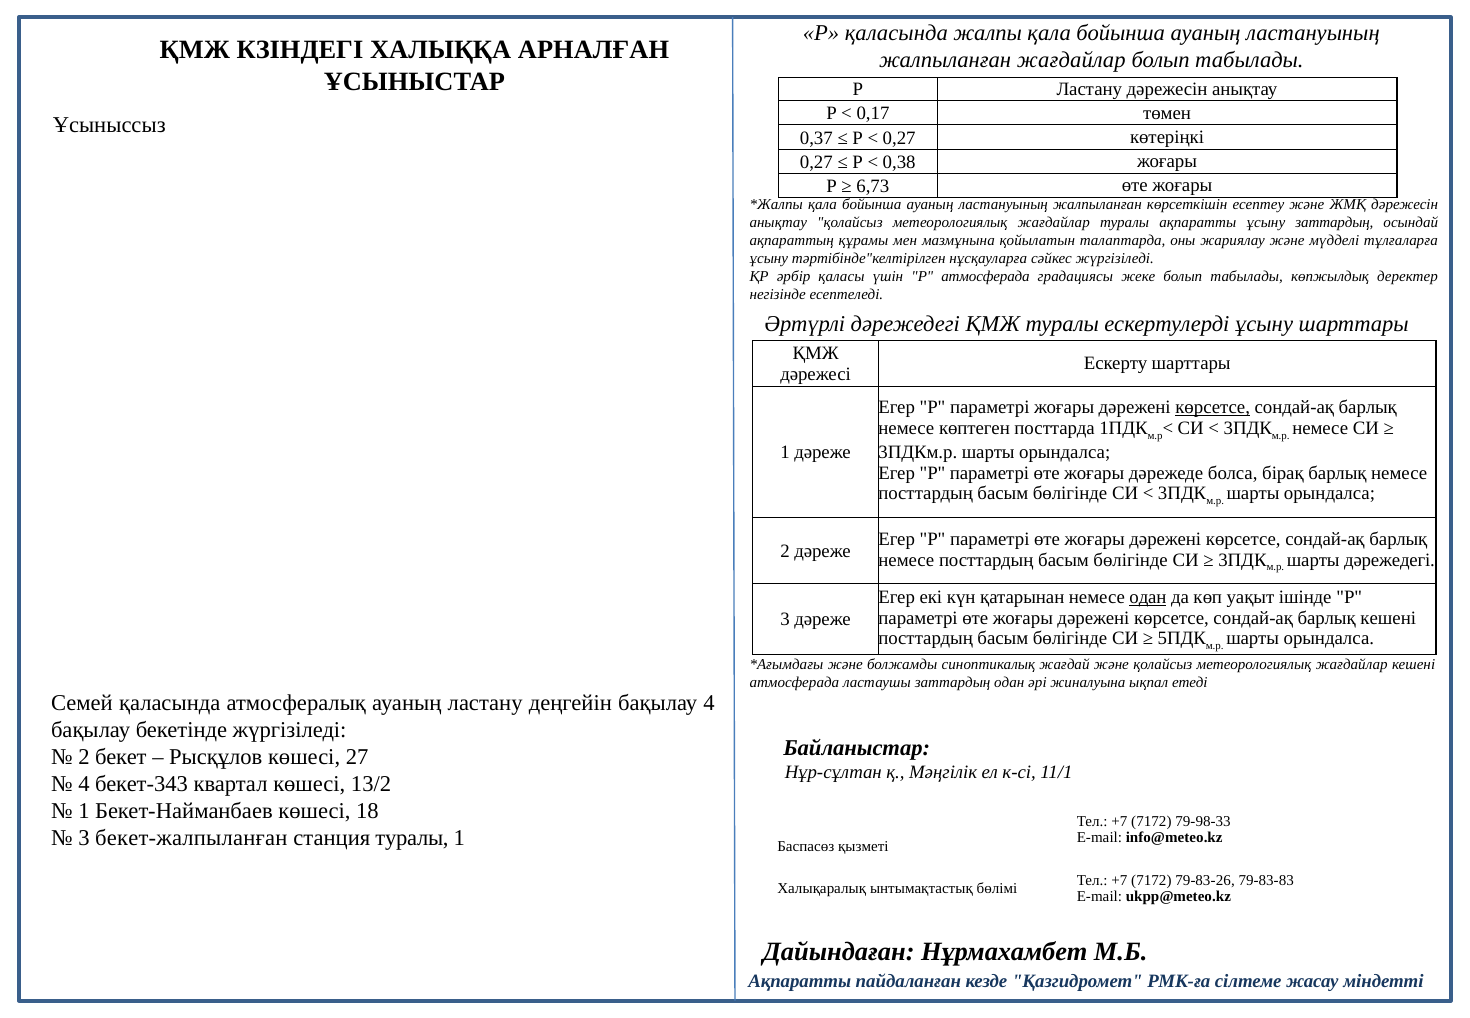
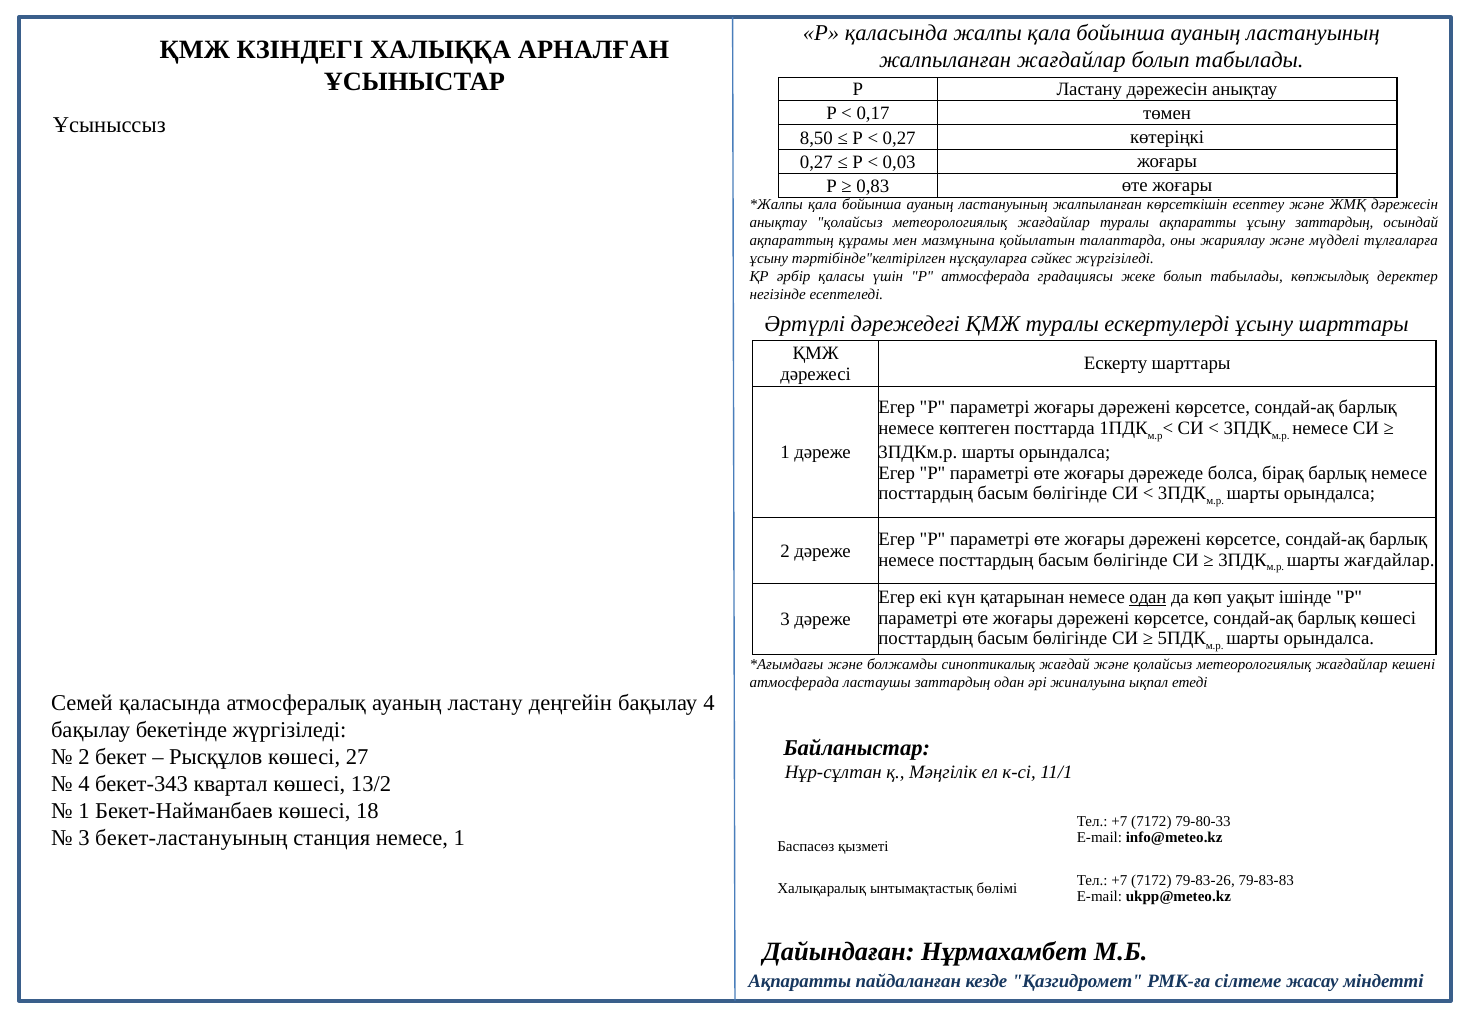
0,37: 0,37 -> 8,50 (816, 138)
0,38: 0,38 -> 0,03 (899, 162)
6,73: 6,73 -> 0,83 (873, 186)
көрсетсе underline: present -> none (1213, 407)
шарты дәрежедегі: дәрежедегі -> жағдайлар (1389, 560)
барлық кешені: кешені -> көшесі (1388, 618)
79-98-33: 79-98-33 -> 79-80-33 (1203, 821)
бекет-жалпыланған: бекет-жалпыланған -> бекет-ластануының (191, 838)
станция туралы: туралы -> немесе (412, 838)
